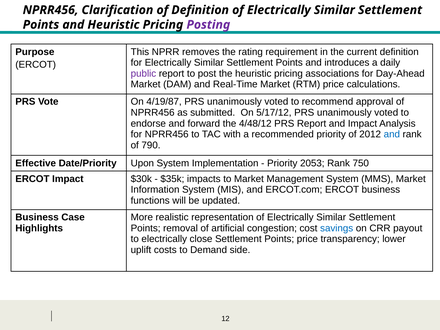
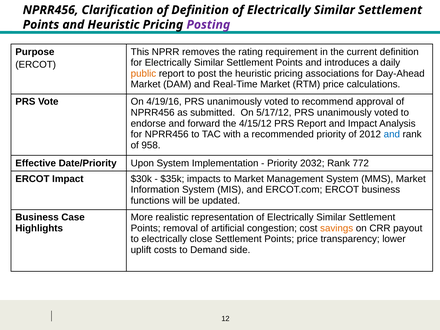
public colour: purple -> orange (143, 73)
4/19/87: 4/19/87 -> 4/19/16 (164, 102)
4/48/12: 4/48/12 -> 4/15/12 (255, 123)
790: 790 -> 958 (151, 145)
2053: 2053 -> 2032 (312, 163)
750: 750 -> 772 (361, 163)
savings colour: blue -> orange (337, 228)
